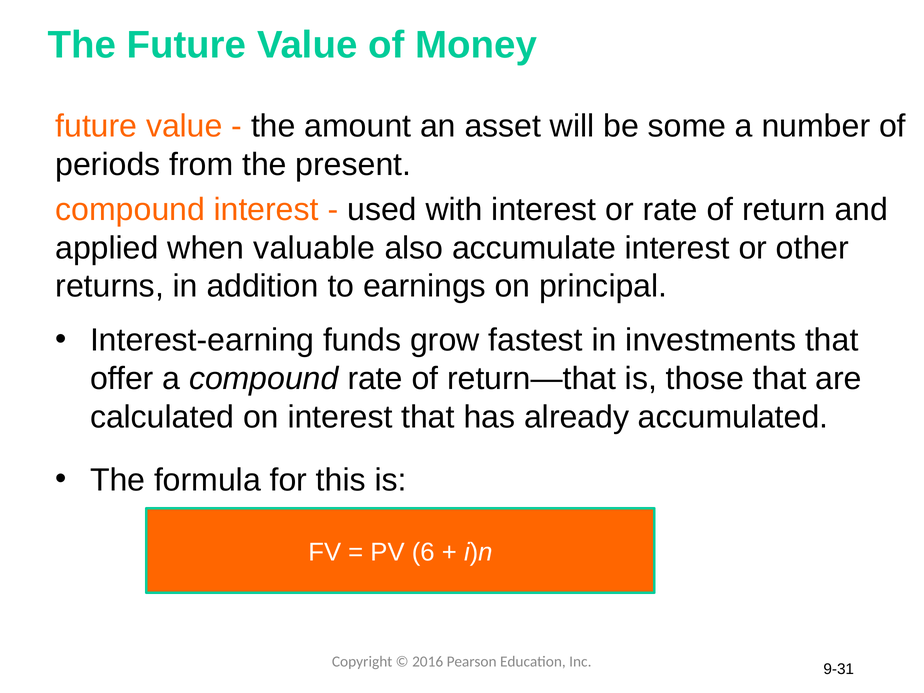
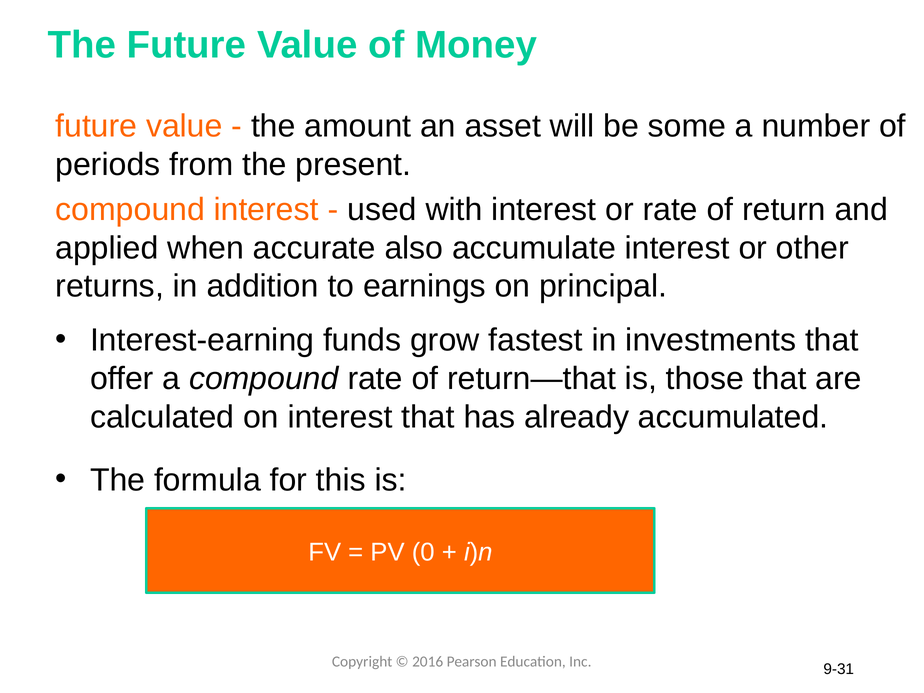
valuable: valuable -> accurate (314, 248)
6: 6 -> 0 (423, 552)
